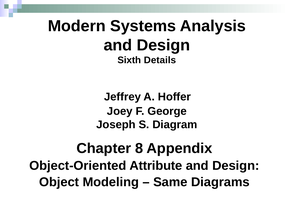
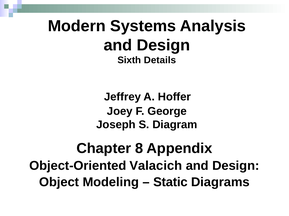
Attribute: Attribute -> Valacich (156, 166)
Same: Same -> Static (170, 183)
